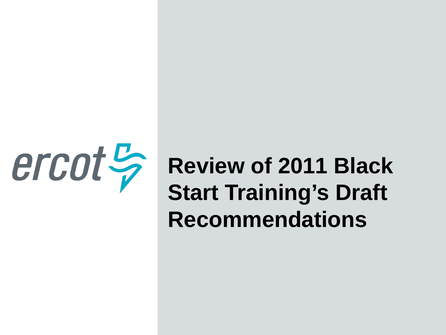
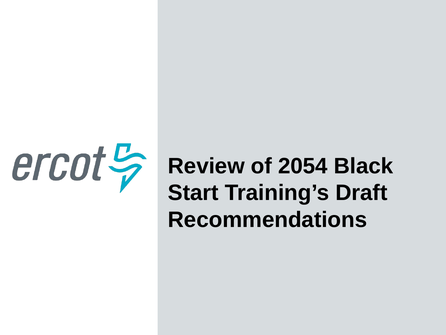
2011: 2011 -> 2054 (303, 166)
